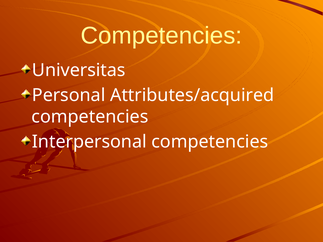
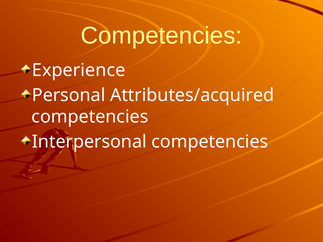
Universitas: Universitas -> Experience (79, 70)
